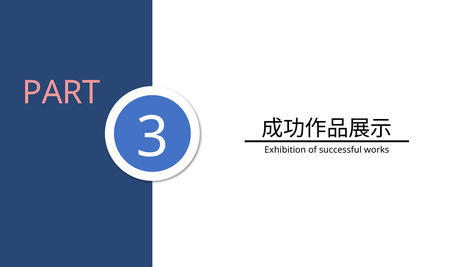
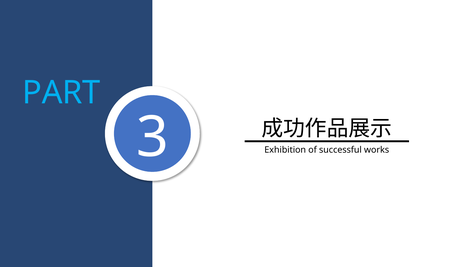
PART colour: pink -> light blue (61, 93)
